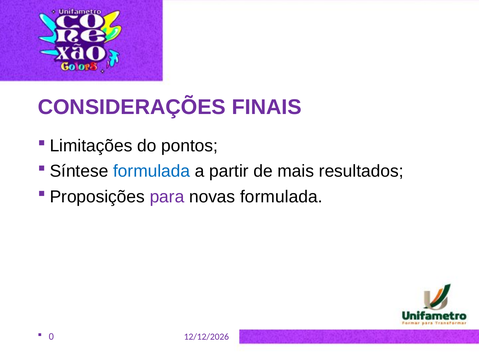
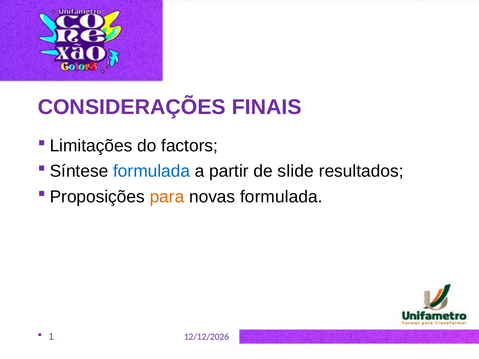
pontos: pontos -> factors (190, 146)
mais: mais -> slide (296, 171)
para colour: purple -> orange (167, 197)
0: 0 -> 1 (51, 337)
